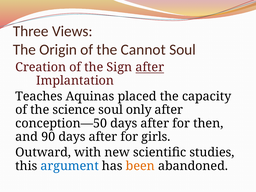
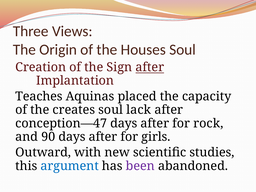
Cannot: Cannot -> Houses (143, 50)
science: science -> creates (74, 110)
only: only -> lack (139, 110)
conception—50: conception—50 -> conception—47 (61, 123)
then: then -> rock (208, 123)
been colour: orange -> purple (140, 166)
